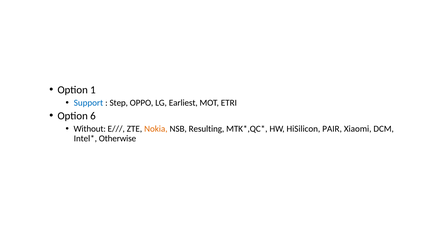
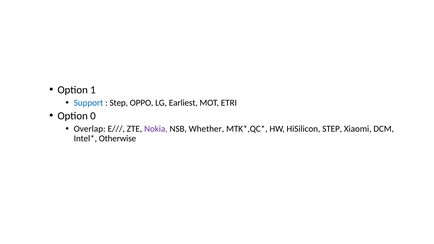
6: 6 -> 0 (93, 116)
Without: Without -> Overlap (90, 129)
Nokia colour: orange -> purple (156, 129)
Resulting: Resulting -> Whether (206, 129)
HiSilicon PAIR: PAIR -> STEP (332, 129)
